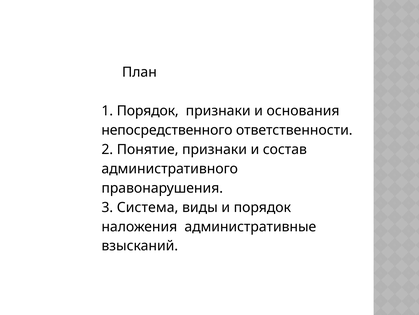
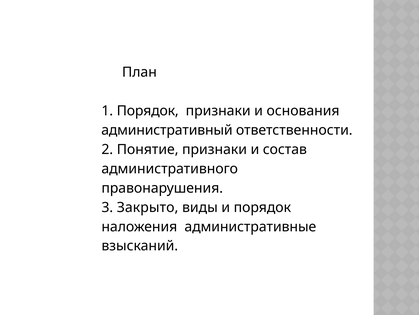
непосредственного: непосредственного -> административный (167, 130)
Система: Система -> Закрыто (148, 207)
